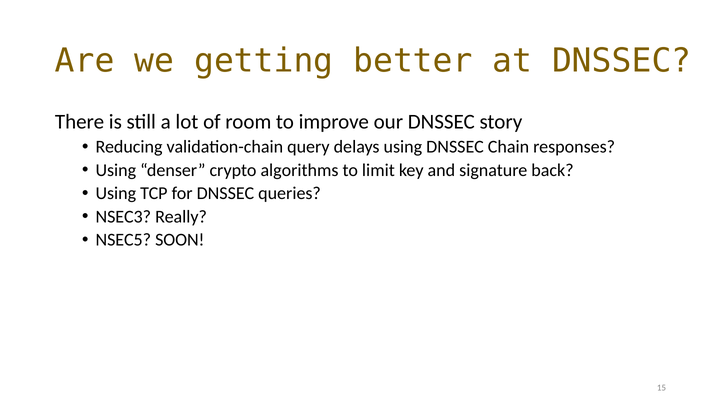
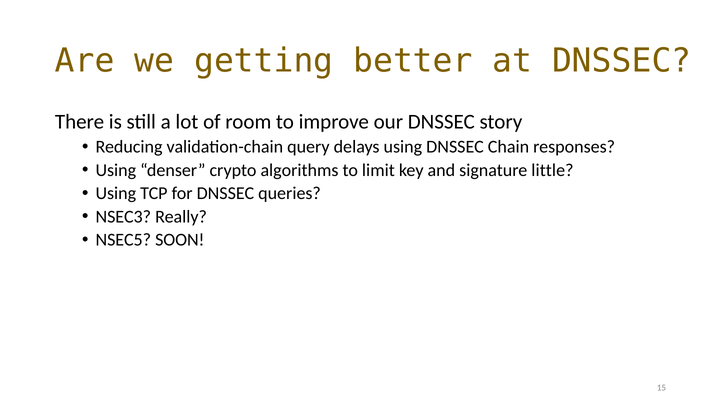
back: back -> little (552, 170)
